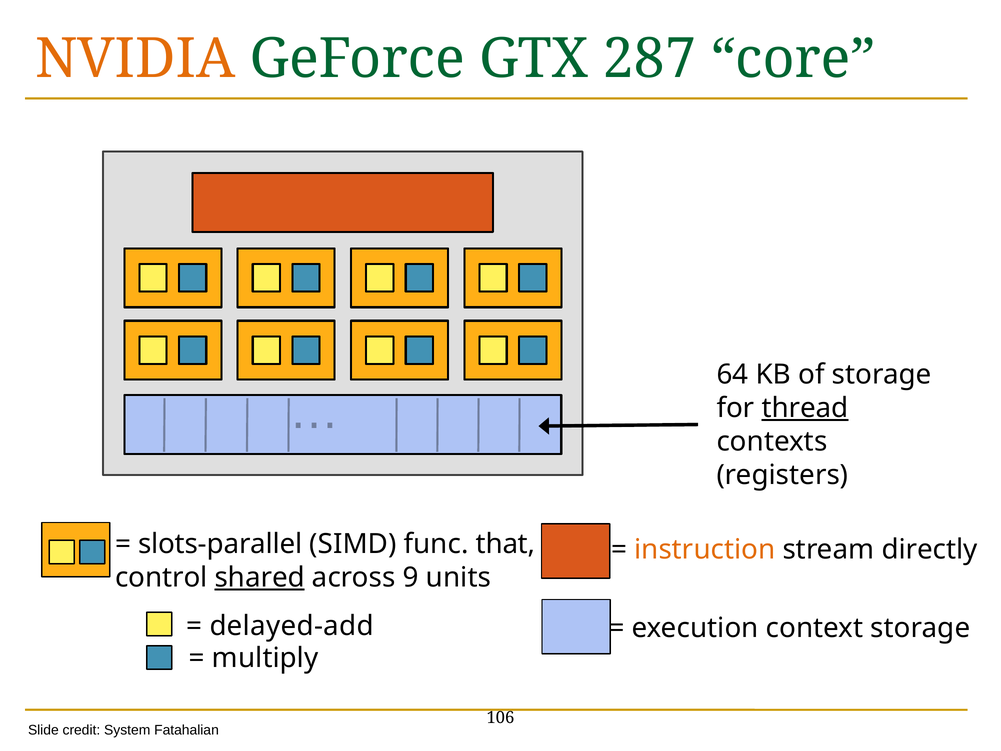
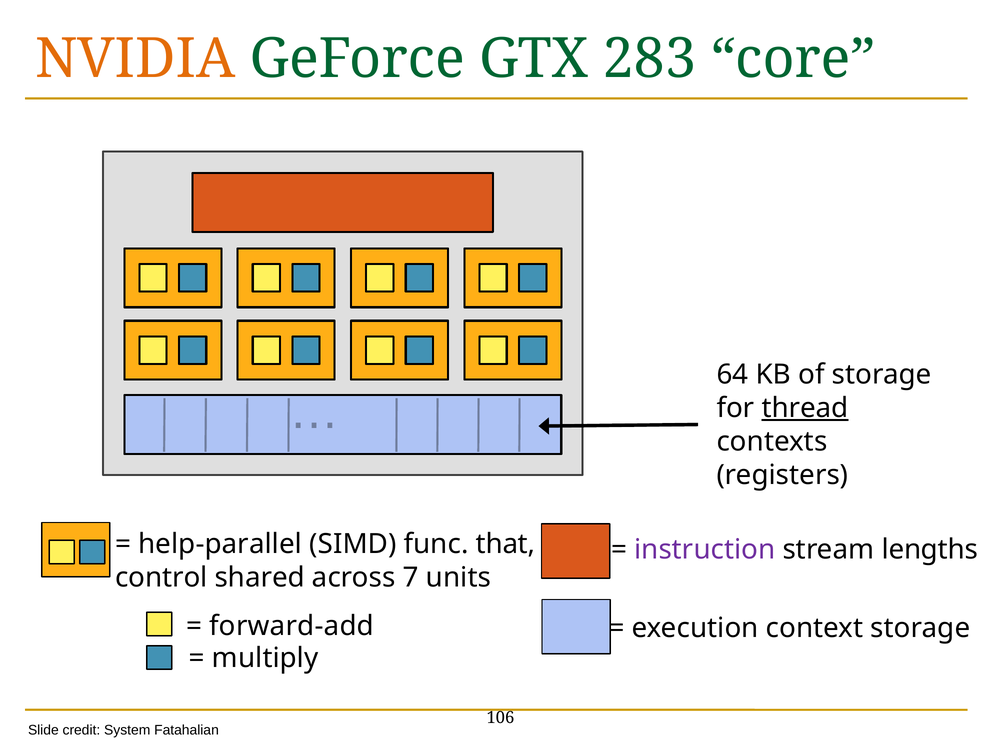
287: 287 -> 283 (649, 59)
slots-parallel: slots-parallel -> help-parallel (220, 544)
instruction colour: orange -> purple (705, 550)
directly: directly -> lengths (930, 550)
shared underline: present -> none (260, 577)
9: 9 -> 7 (411, 577)
delayed-add: delayed-add -> forward-add (292, 626)
